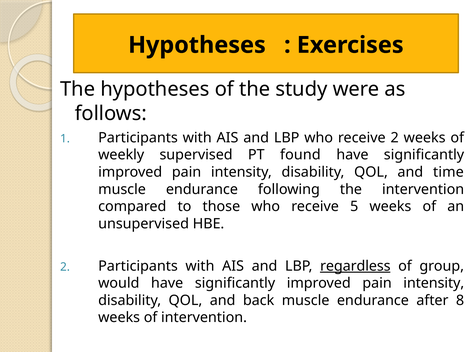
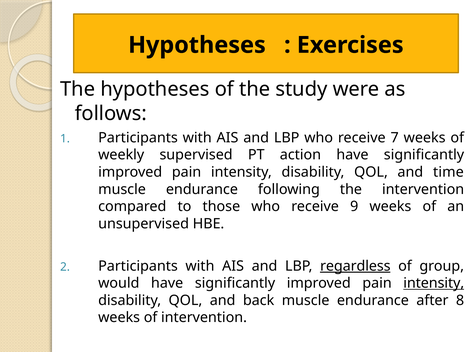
receive 2: 2 -> 7 (395, 138)
found: found -> action (300, 155)
5: 5 -> 9 (354, 206)
intensity underline: none -> present (434, 283)
